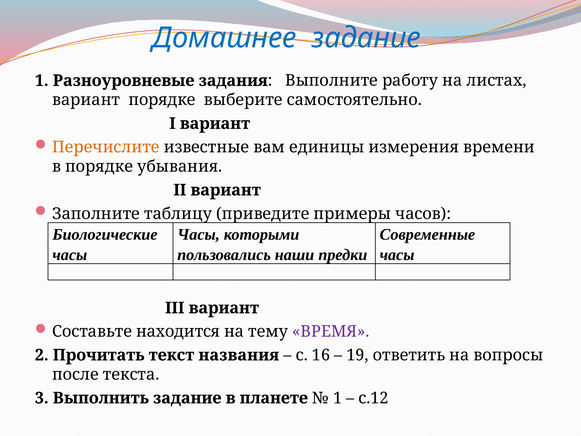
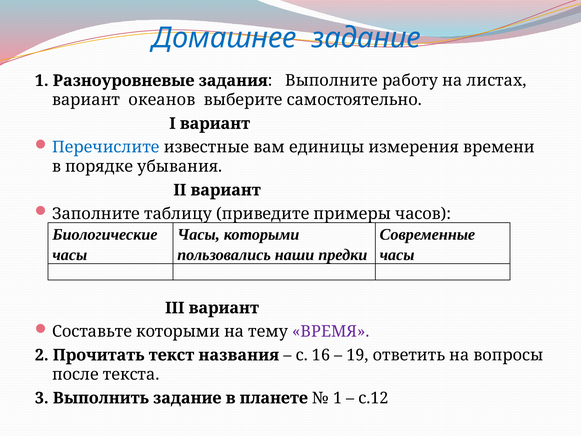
вариант порядке: порядке -> океанов (162, 100)
Перечислите colour: orange -> blue (106, 147)
Составьте находится: находится -> которыми (178, 331)
